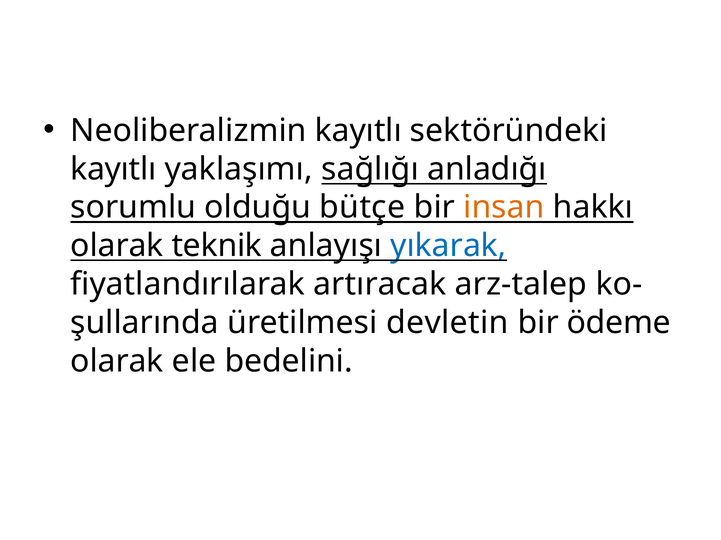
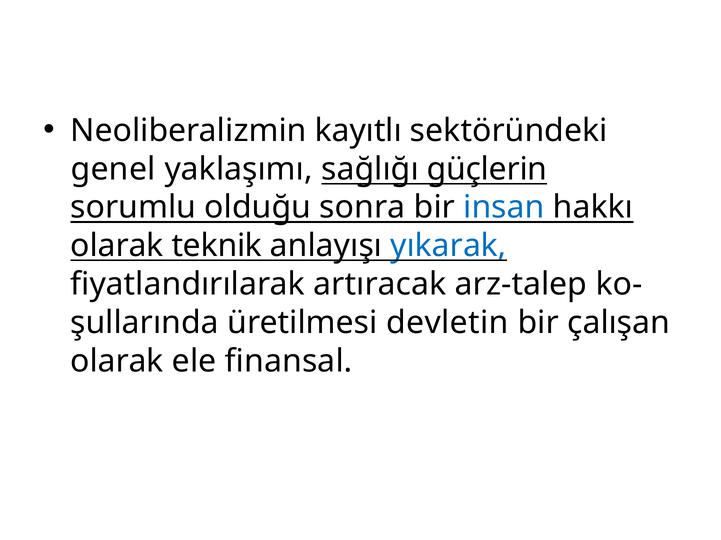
kayıtlı: kayıtlı -> genel (113, 169)
anladığı: anladığı -> güçlerin (487, 169)
bütçe: bütçe -> sonra (362, 208)
insan colour: orange -> blue (504, 208)
ödeme: ödeme -> çalışan (619, 323)
bedelini: bedelini -> finansal (289, 362)
